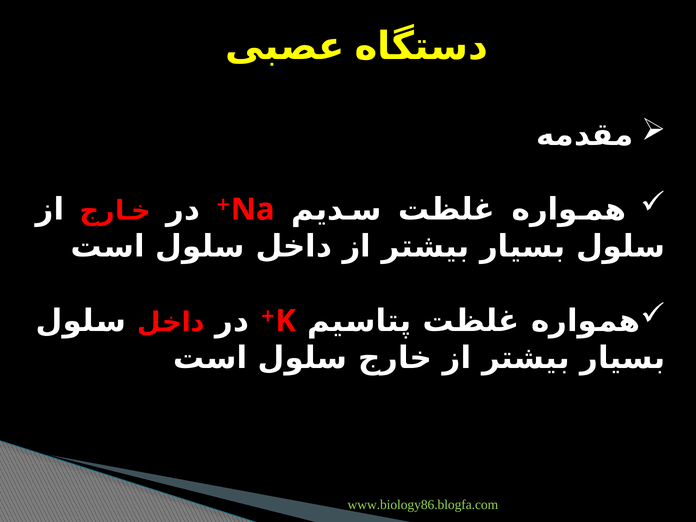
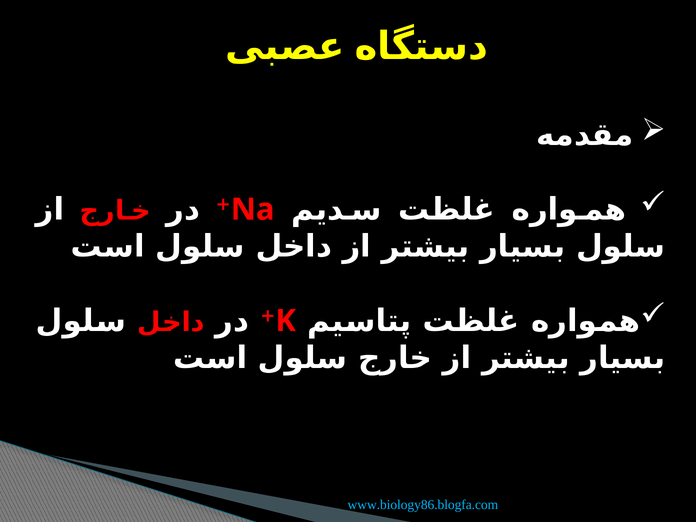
www.biology86.blogfa.com colour: light green -> light blue (423, 505)
